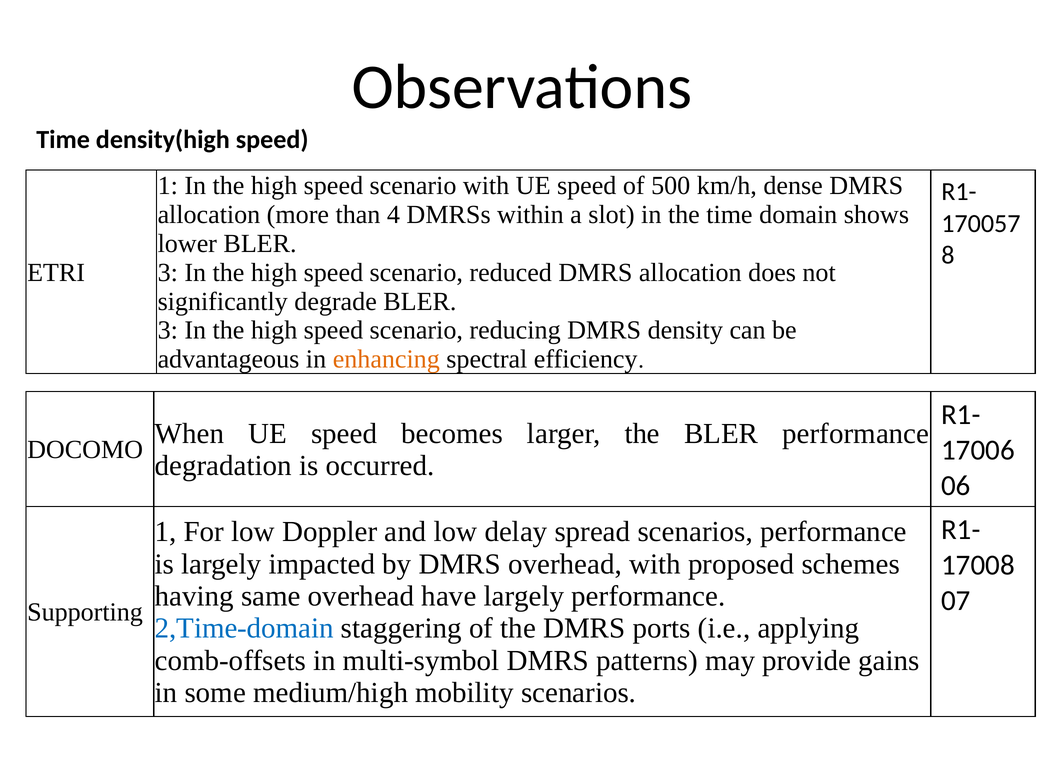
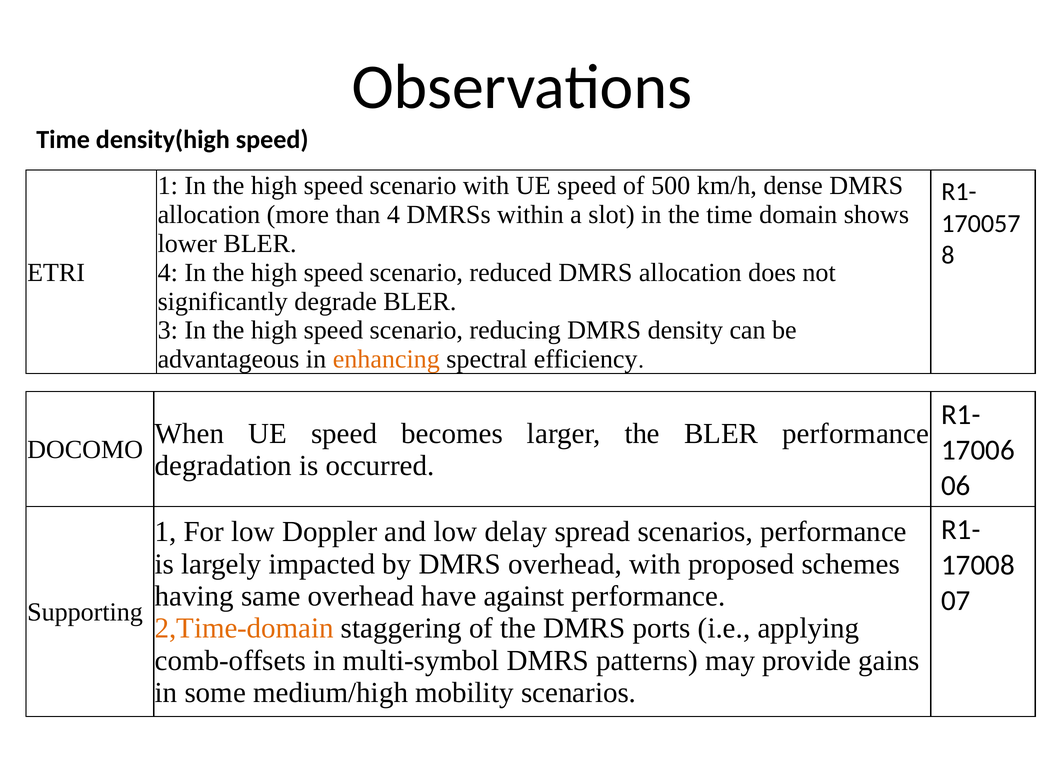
3: 3 -> 4 (168, 273)
have largely: largely -> against (524, 596)
2,Time-domain colour: blue -> orange (244, 628)
